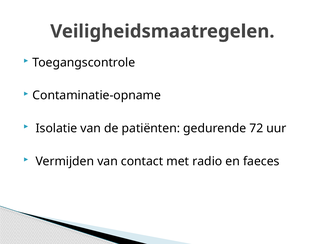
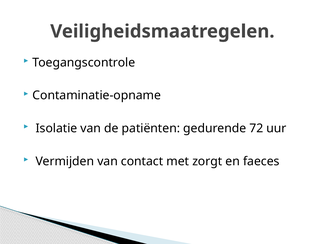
radio: radio -> zorgt (207, 161)
